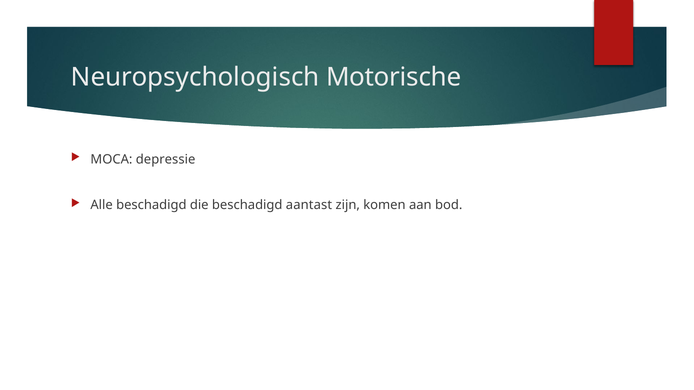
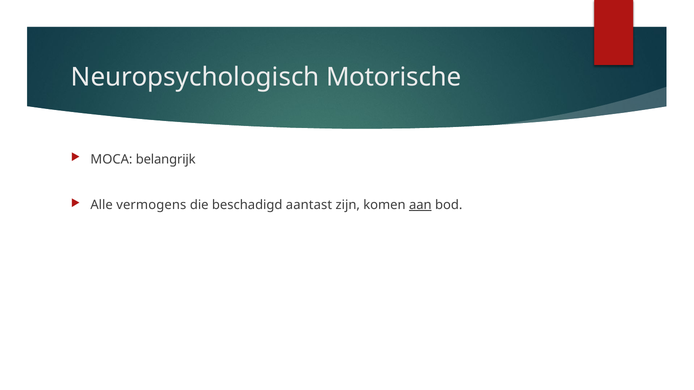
depressie: depressie -> belangrijk (166, 160)
Alle beschadigd: beschadigd -> vermogens (151, 205)
aan underline: none -> present (420, 205)
